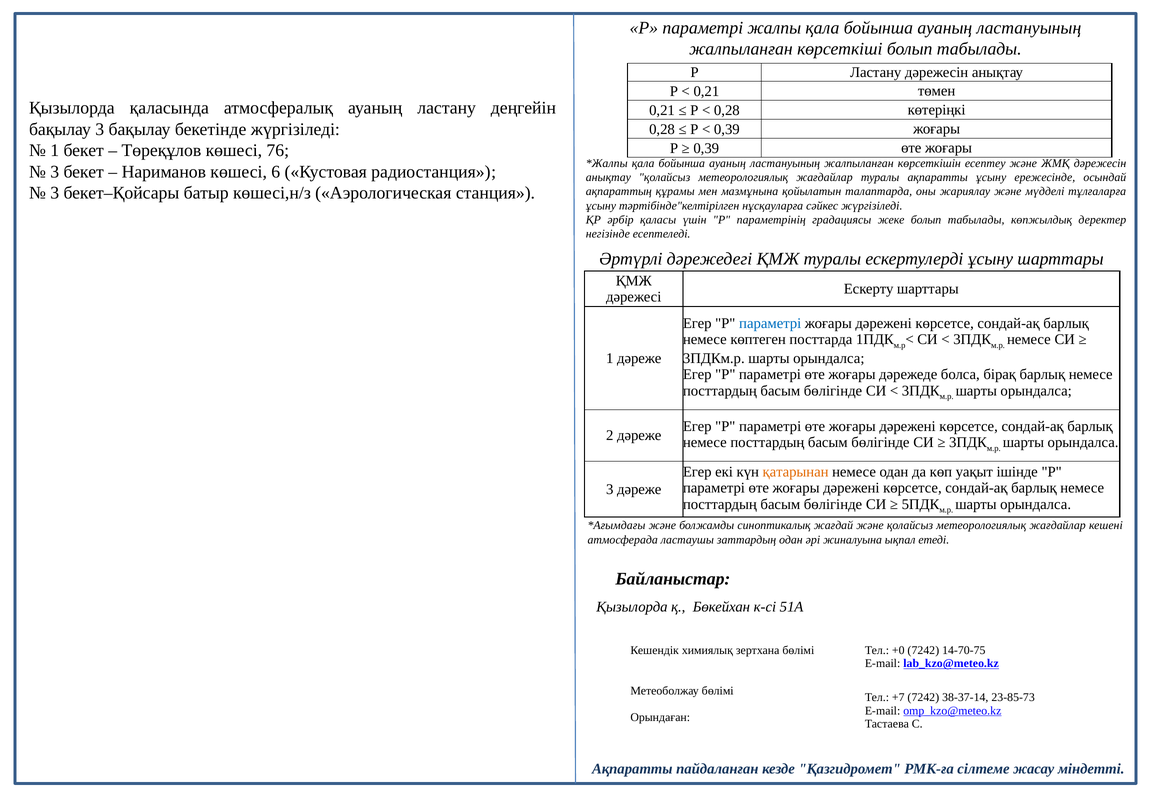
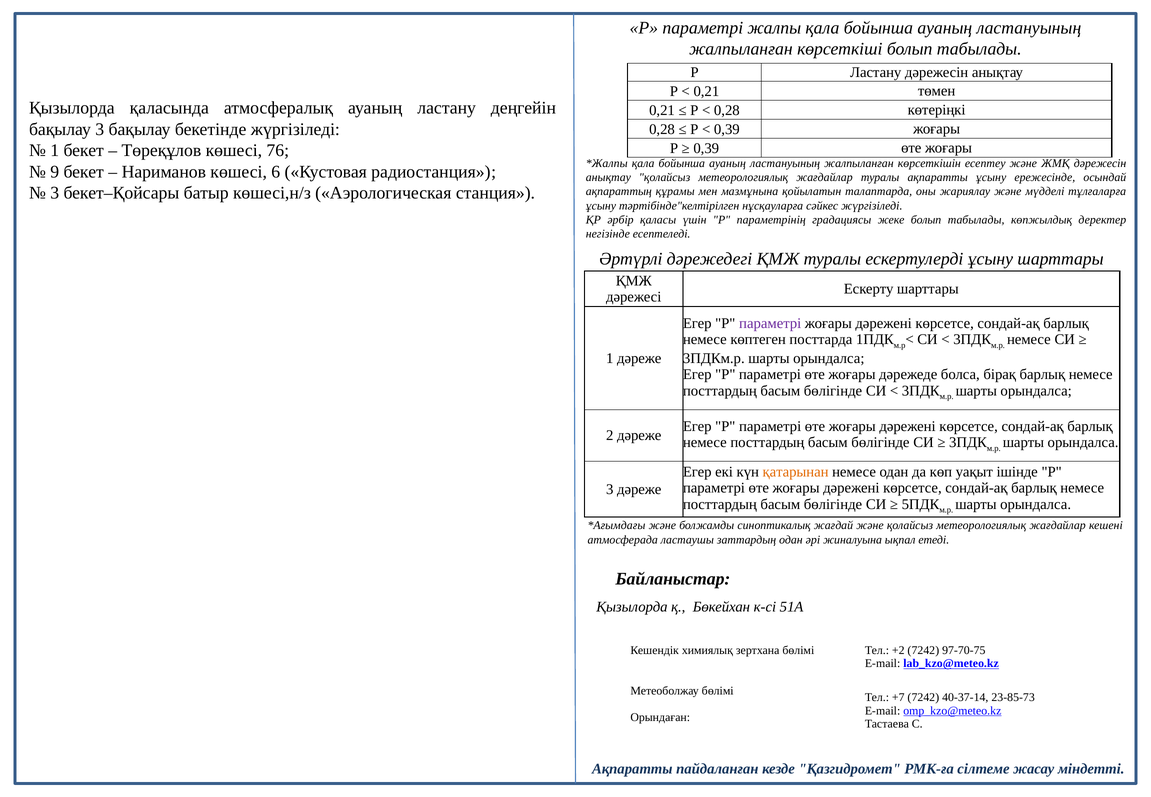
3: 3 -> 9 (55, 172)
параметрі colour: blue -> purple (770, 323)
+0: +0 -> +2 (898, 650)
14-70-75: 14-70-75 -> 97-70-75 (964, 650)
38-37-14: 38-37-14 -> 40-37-14 (965, 697)
